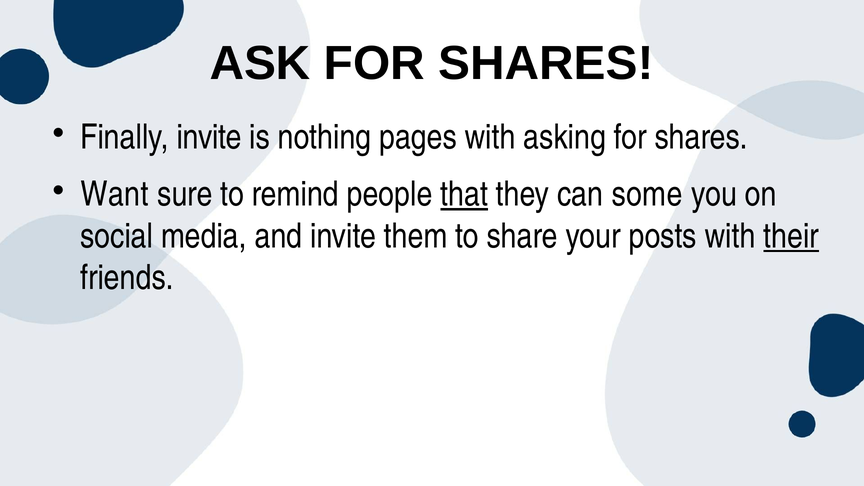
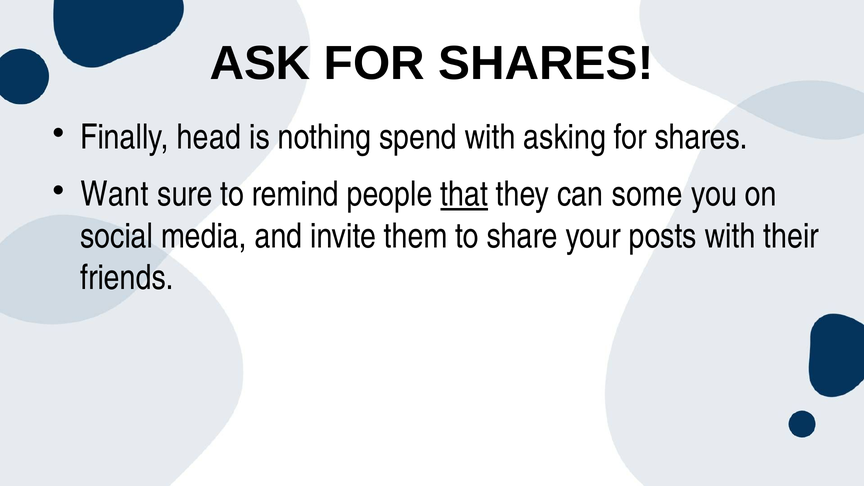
Finally invite: invite -> head (209, 137)
pages: pages -> spend (418, 137)
their underline: present -> none (791, 236)
